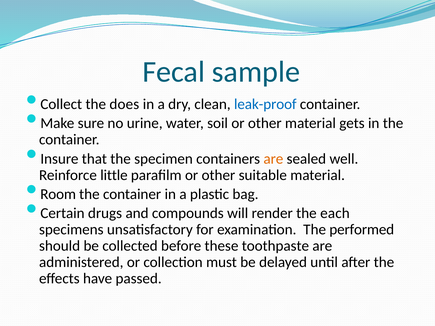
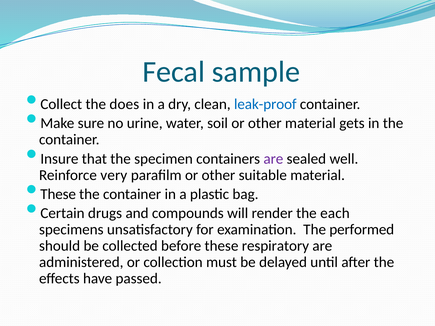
are colour: orange -> purple (273, 159)
little: little -> very (114, 175)
Room: Room -> These (58, 194)
toothpaste: toothpaste -> respiratory (275, 246)
